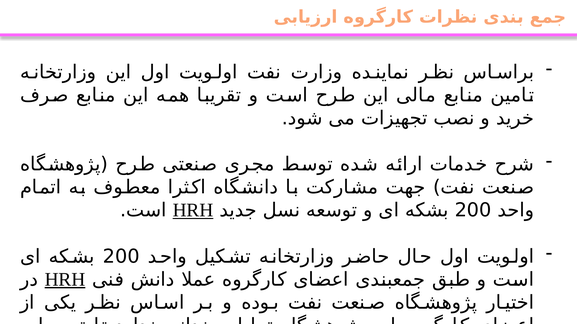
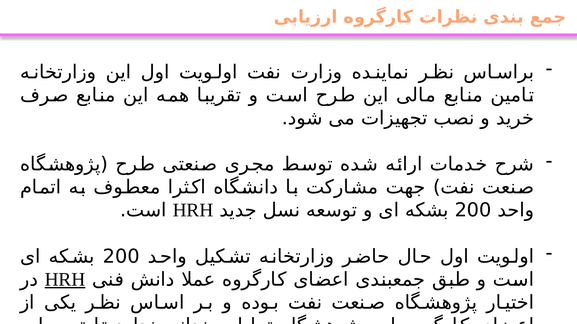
HRH underline: present -> none (193, 211)
